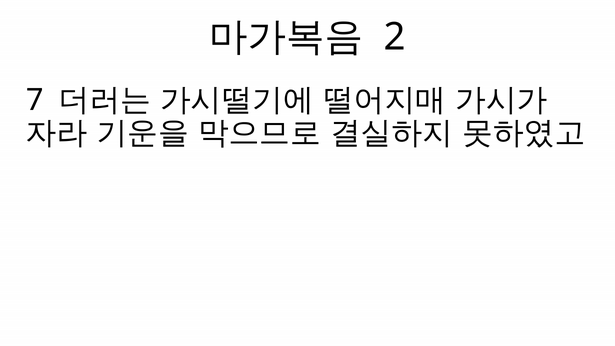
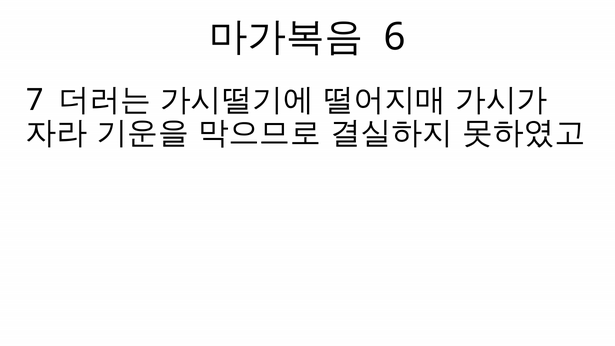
2: 2 -> 6 (395, 37)
